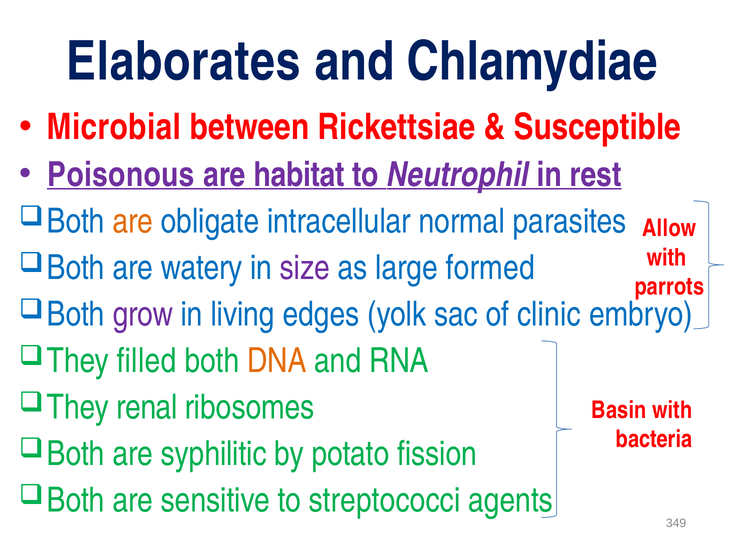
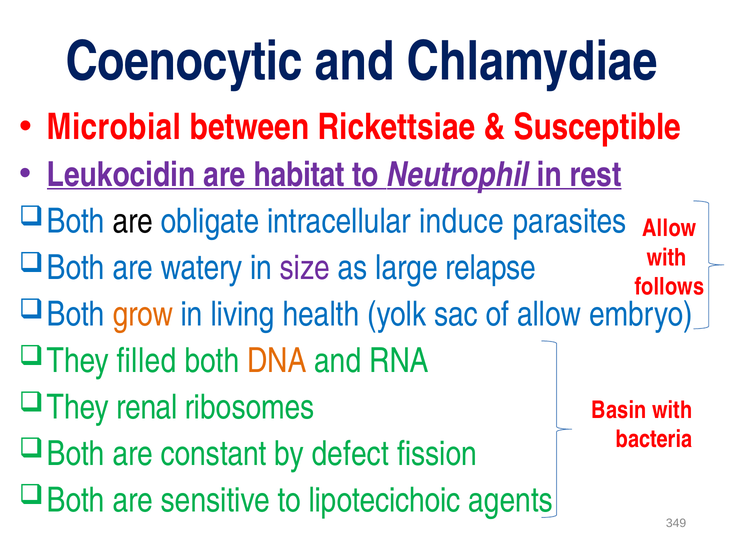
Elaborates: Elaborates -> Coenocytic (184, 62)
Poisonous: Poisonous -> Leukocidin (121, 175)
are colour: orange -> black (133, 221)
normal: normal -> induce (462, 221)
formed: formed -> relapse (491, 268)
parrots: parrots -> follows (669, 287)
grow colour: purple -> orange (143, 314)
edges: edges -> health (321, 314)
of clinic: clinic -> allow (549, 314)
syphilitic: syphilitic -> constant (214, 453)
potato: potato -> defect (350, 453)
streptococci: streptococci -> lipotecichoic (385, 500)
